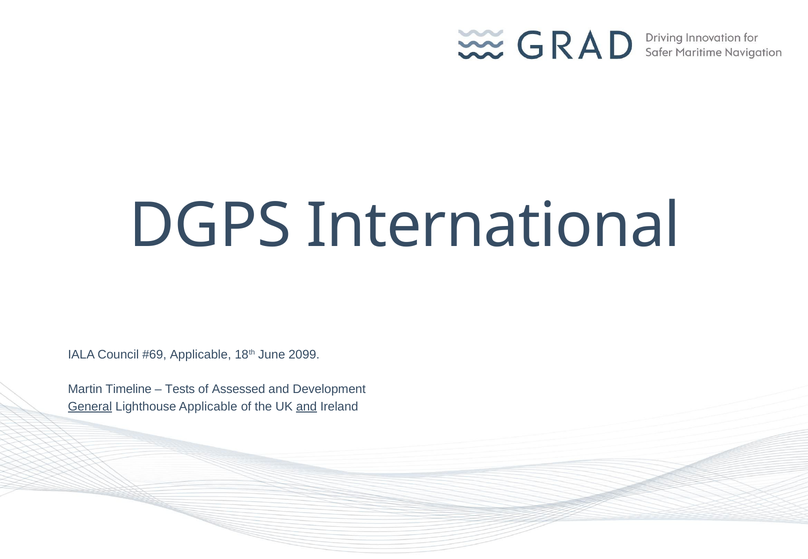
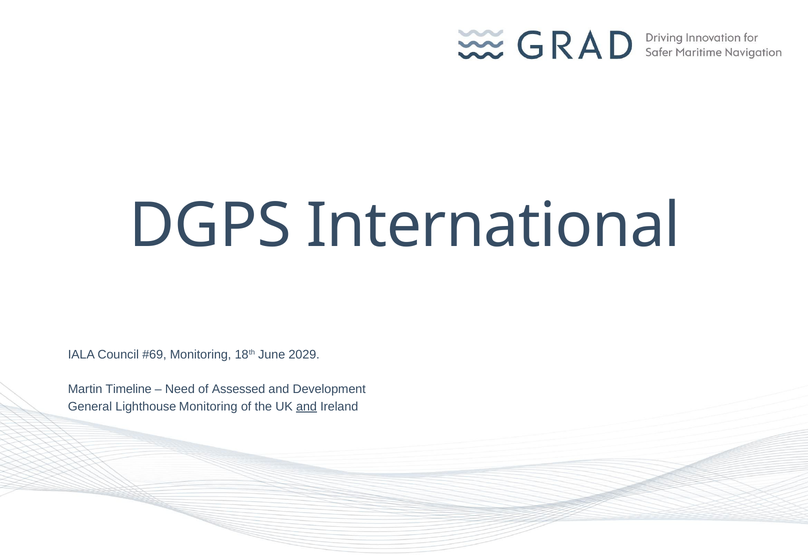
Applicable: Applicable -> Monitoring (201, 355)
2099: 2099 -> 2029 (304, 355)
Tests: Tests -> Need (180, 390)
General underline: present -> none (90, 407)
Lighthouse Applicable: Applicable -> Monitoring (208, 407)
